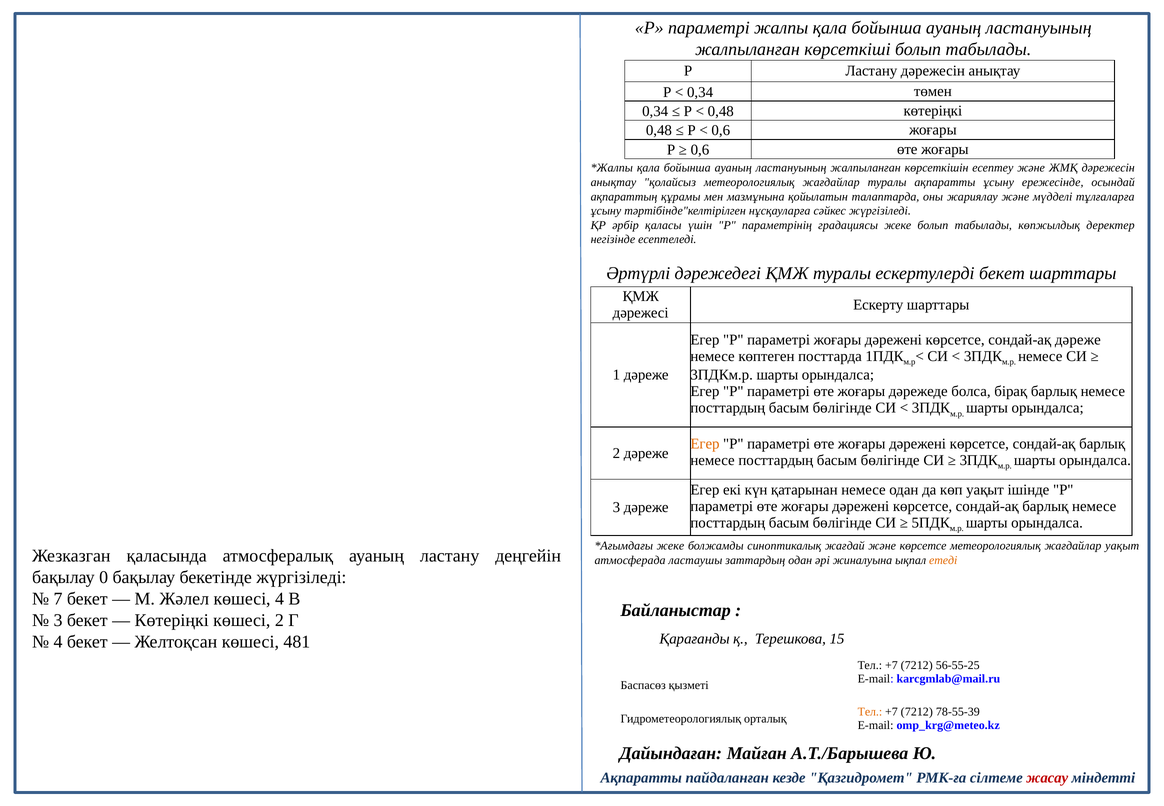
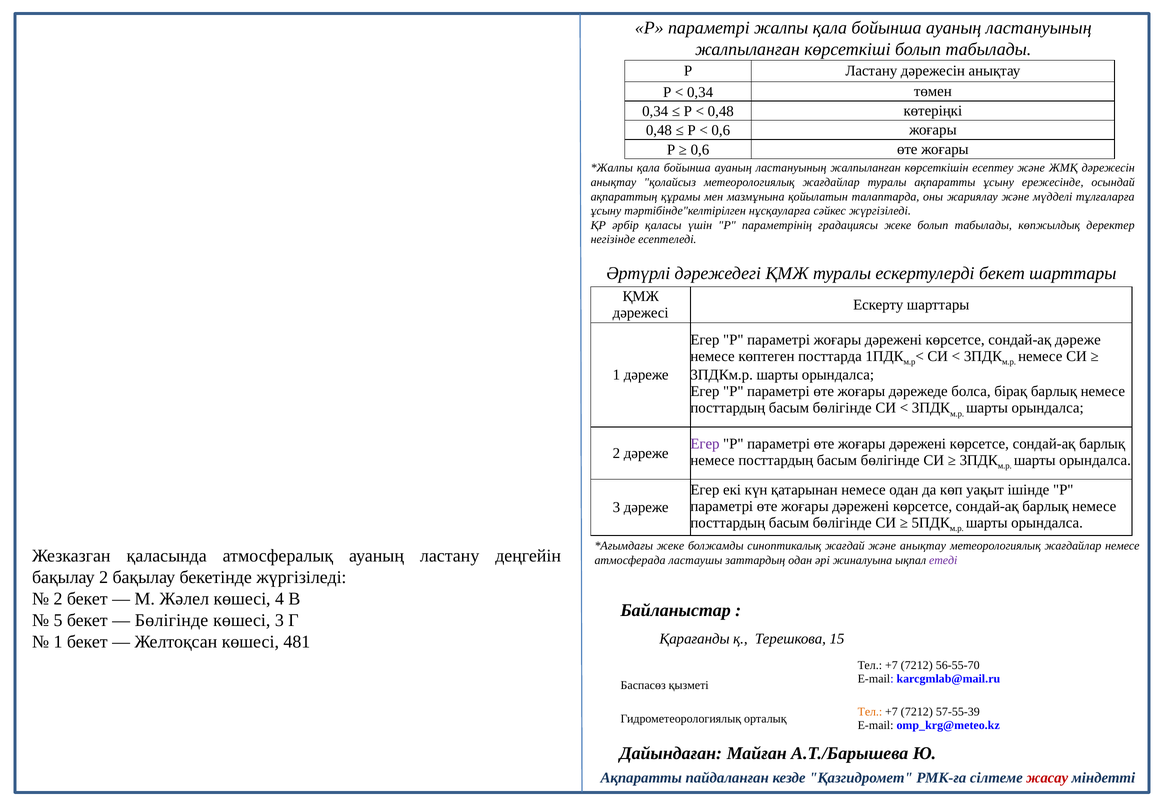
Егер colour: orange -> purple (705, 444)
және көрсетсе: көрсетсе -> анықтау (923, 546)
жағдайлар уақыт: уақыт -> немесе (1122, 546)
етеді colour: orange -> purple (943, 560)
бақылау 0: 0 -> 2 (104, 577)
7: 7 -> 2 (58, 598)
3: 3 -> 5 (58, 620)
Көтеріңкі: Көтеріңкі -> Бөлігінде (172, 620)
көшесі 2: 2 -> 3 (279, 620)
4: 4 -> 1 (58, 641)
56-55-25: 56-55-25 -> 56-55-70 (958, 665)
78-55-39: 78-55-39 -> 57-55-39 (958, 712)
